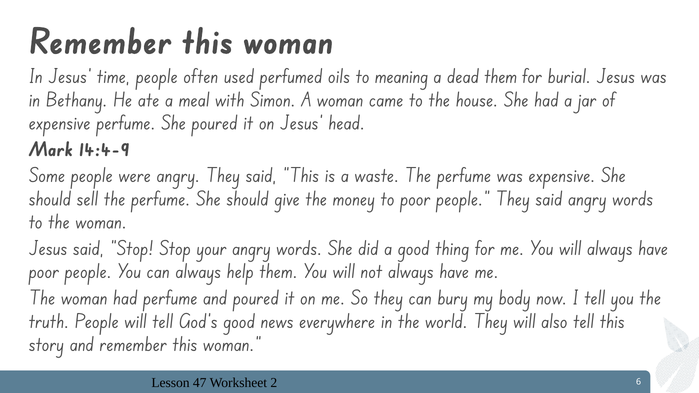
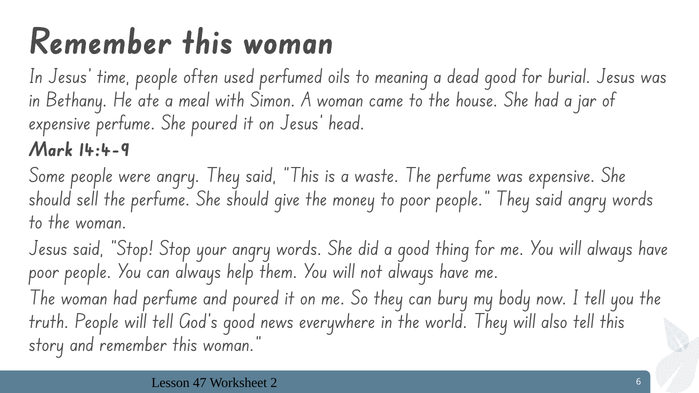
dead them: them -> good (501, 77)
